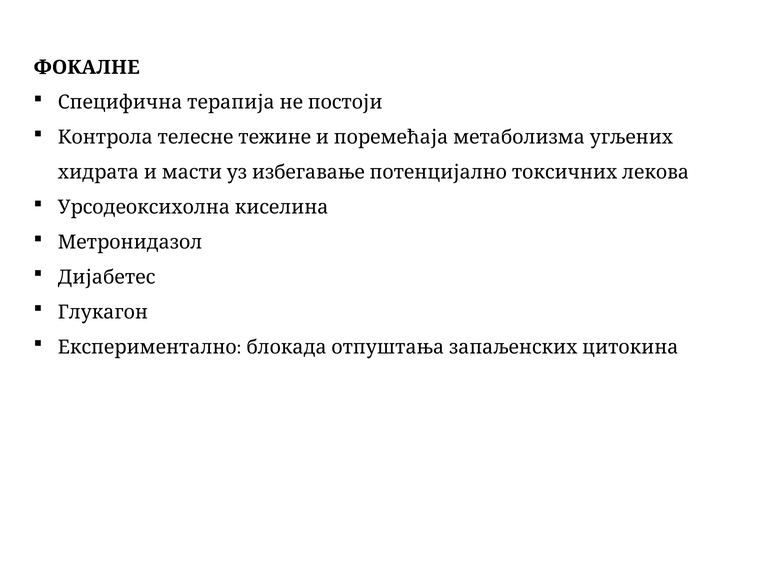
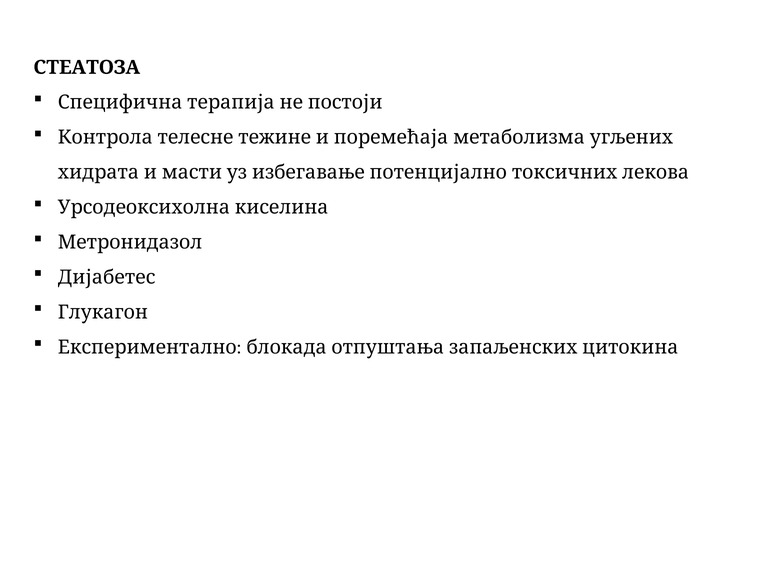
ФОКАЛНЕ: ФОКАЛНЕ -> СТЕАТОЗА (87, 67)
